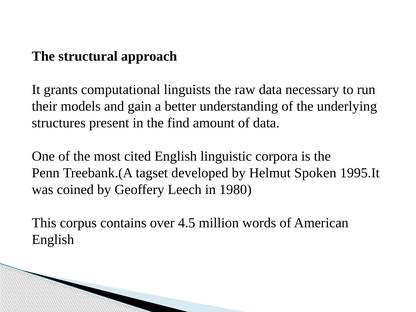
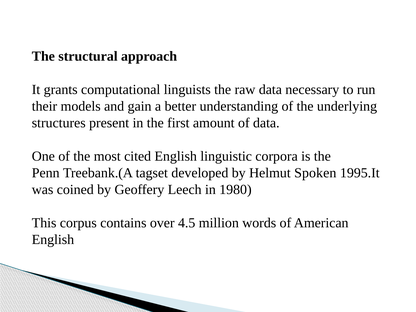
find: find -> first (178, 123)
